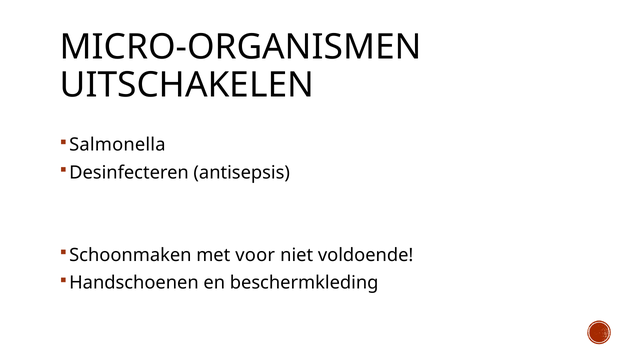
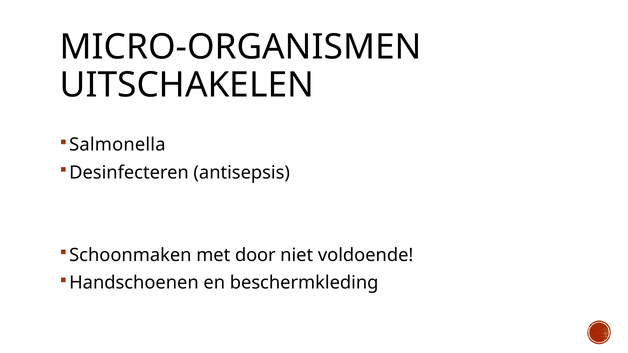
voor: voor -> door (255, 255)
